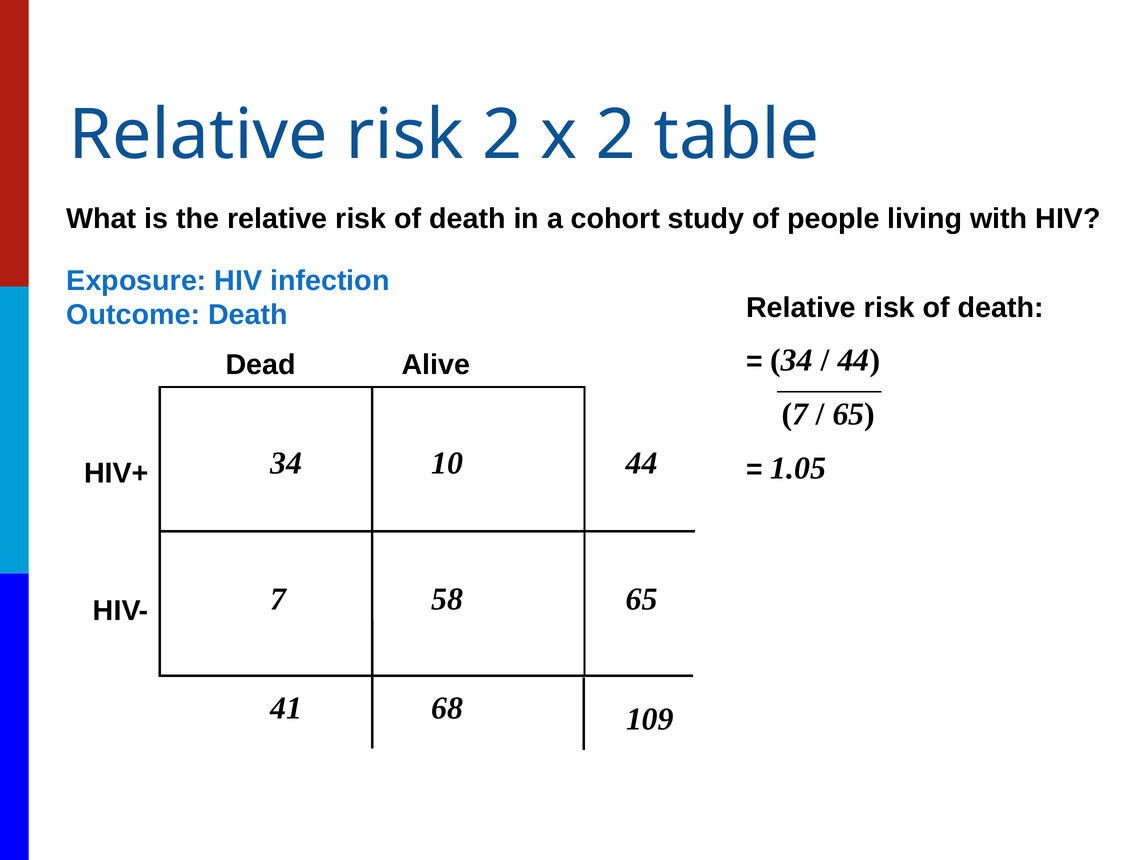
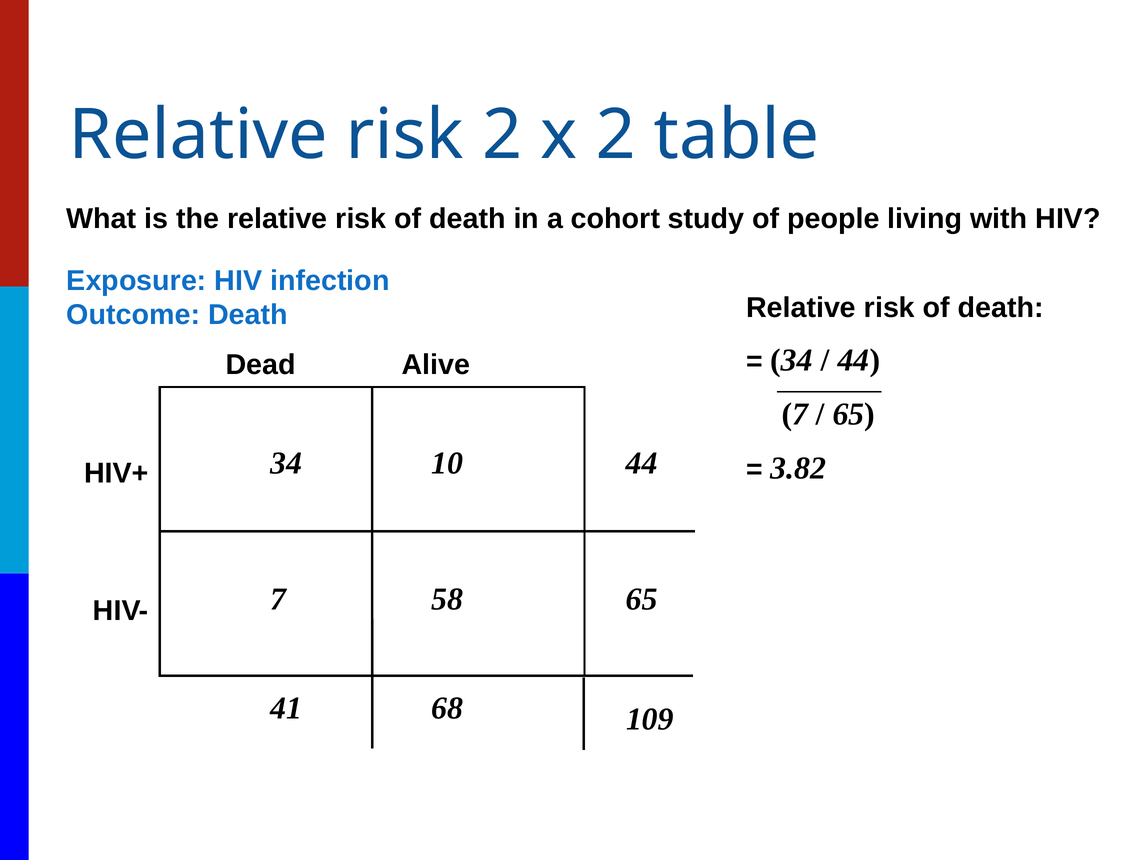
1.05: 1.05 -> 3.82 (798, 469)
